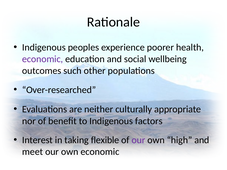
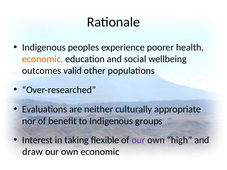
economic colour: purple -> orange (43, 59)
such: such -> valid (73, 71)
factors: factors -> groups (149, 121)
meet: meet -> draw (33, 152)
